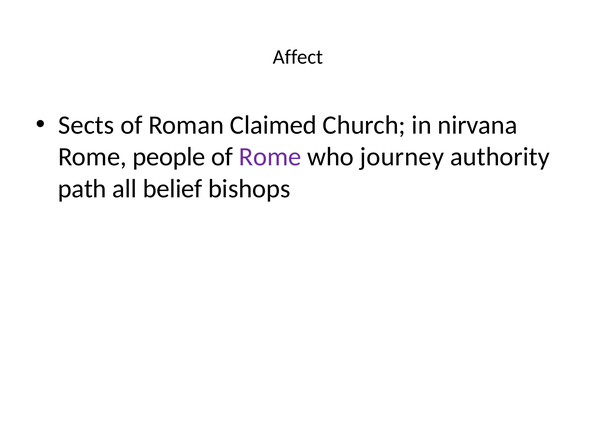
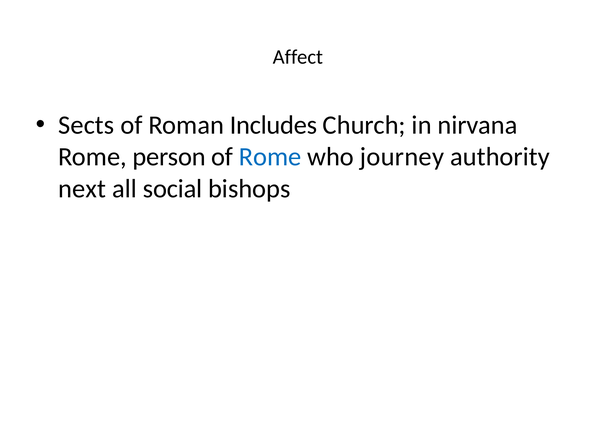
Claimed: Claimed -> Includes (273, 125)
people: people -> person (169, 157)
Rome colour: purple -> blue (270, 157)
path: path -> next (82, 189)
belief: belief -> social (173, 189)
